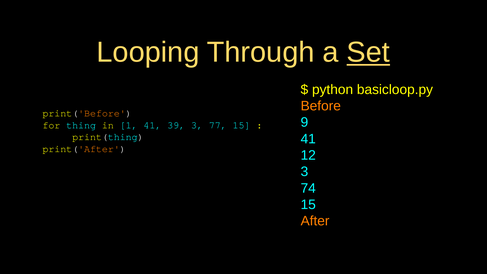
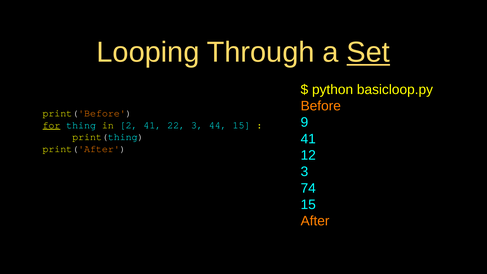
for underline: none -> present (51, 125)
1: 1 -> 2 (129, 125)
39: 39 -> 22 (176, 125)
77: 77 -> 44 (218, 125)
